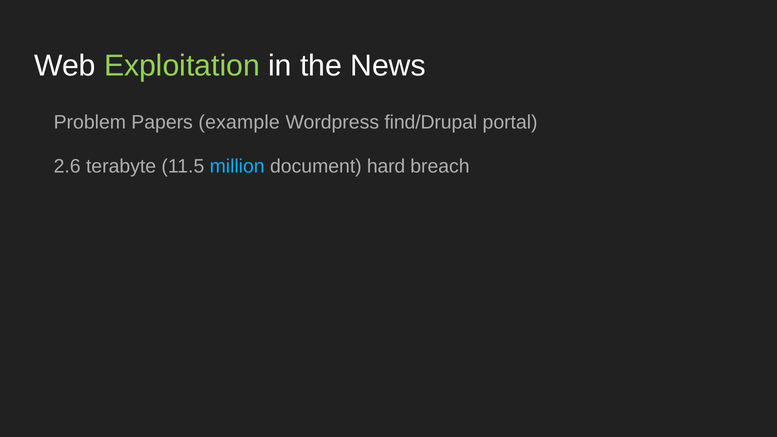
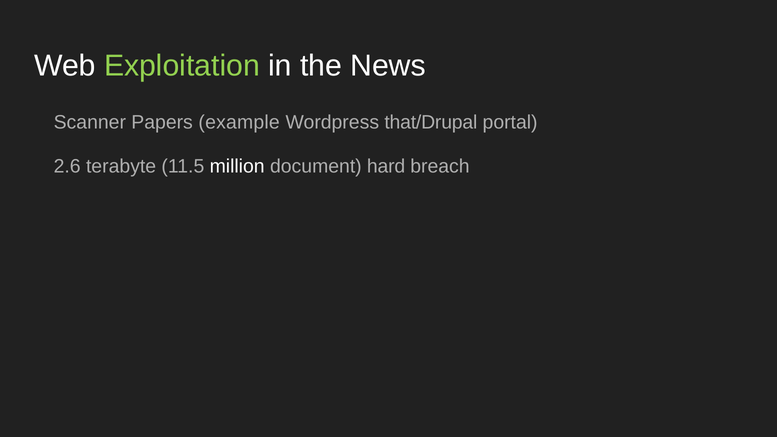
Problem: Problem -> Scanner (90, 122)
find/Drupal: find/Drupal -> that/Drupal (431, 122)
million colour: light blue -> white (237, 166)
